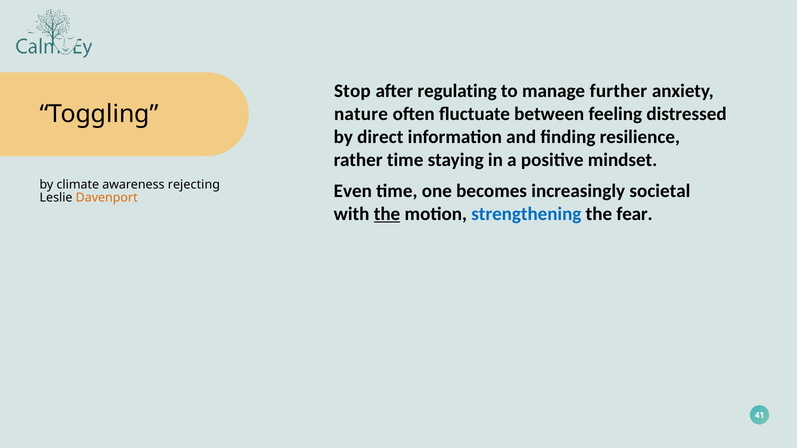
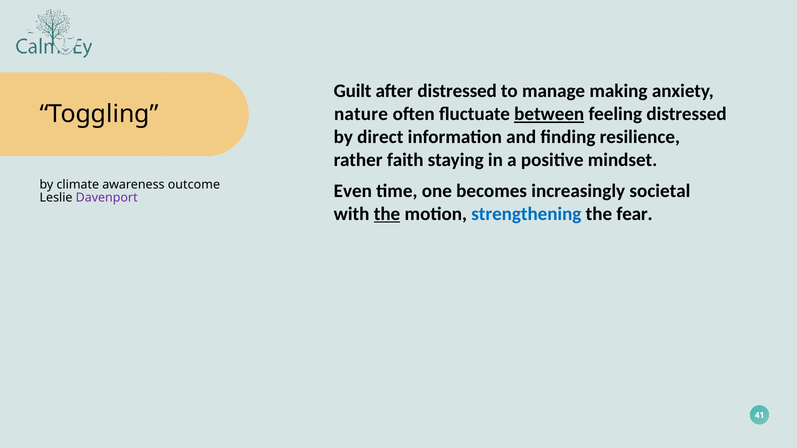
Stop: Stop -> Guilt (353, 91)
after regulating: regulating -> distressed (457, 91)
further: further -> making (618, 91)
between underline: none -> present (549, 114)
rather time: time -> faith (405, 160)
rejecting: rejecting -> outcome (194, 185)
Davenport colour: orange -> purple (107, 198)
